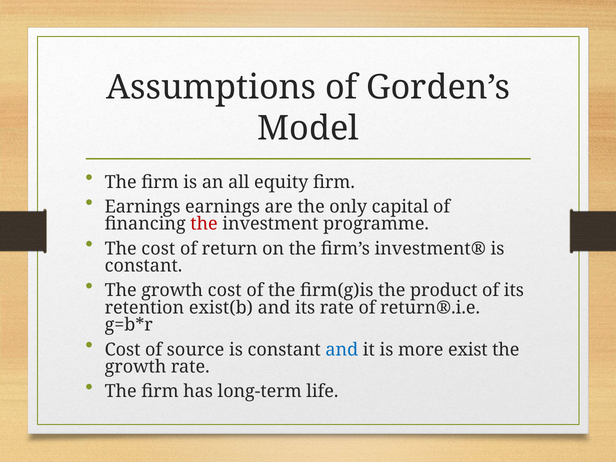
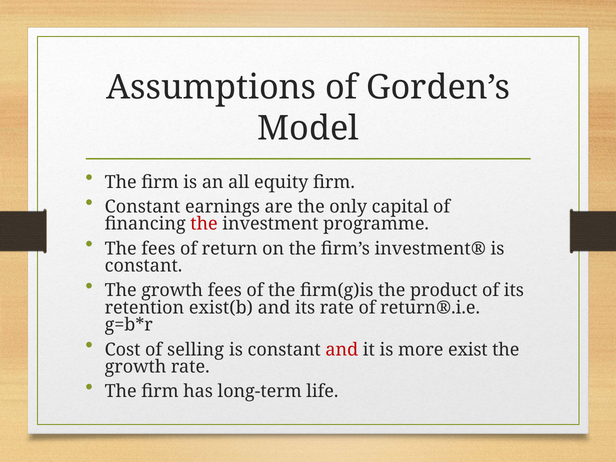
Earnings: Earnings -> Constant (143, 207)
The cost: cost -> fees (158, 249)
growth cost: cost -> fees (225, 290)
source: source -> selling (195, 350)
and colour: blue -> red (342, 350)
